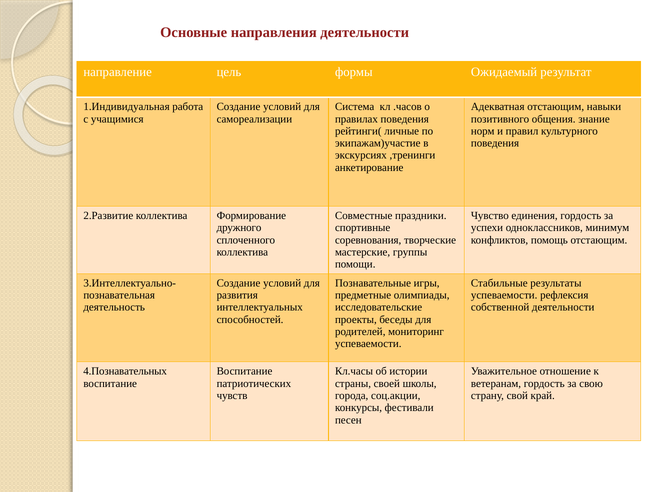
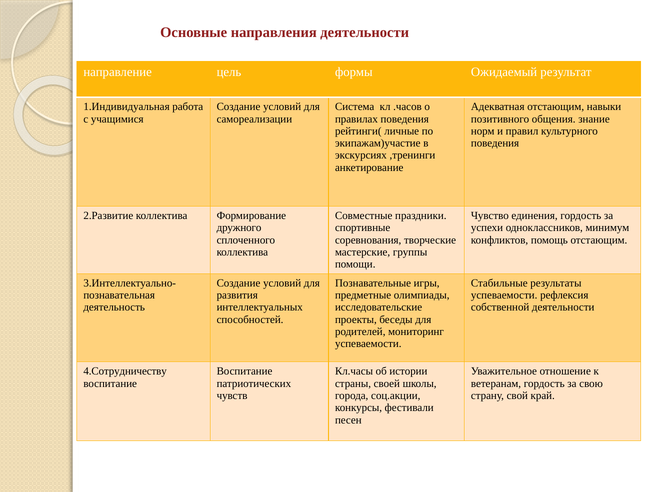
4.Познавательных: 4.Познавательных -> 4.Сотрудничеству (125, 371)
